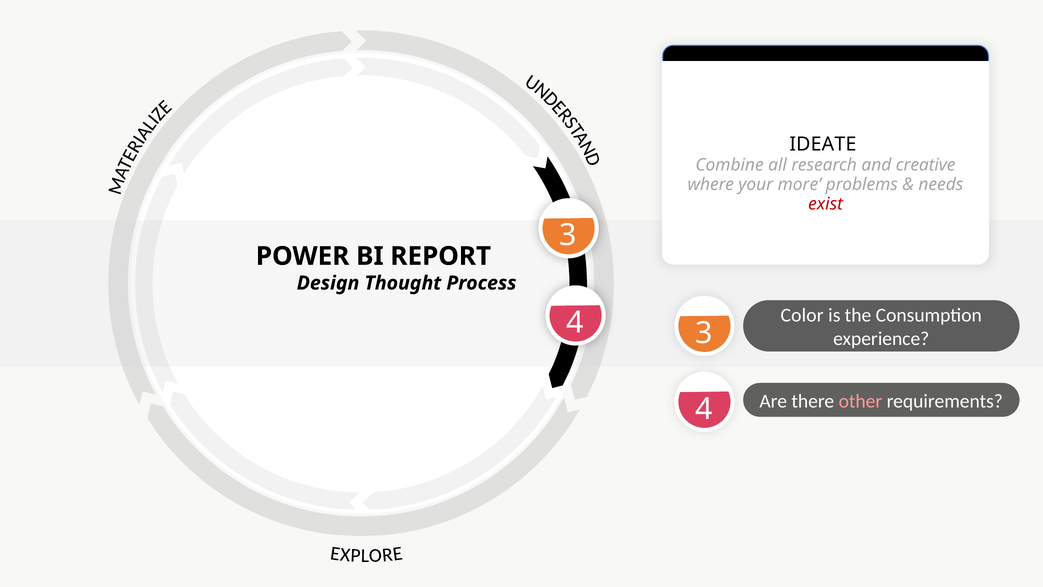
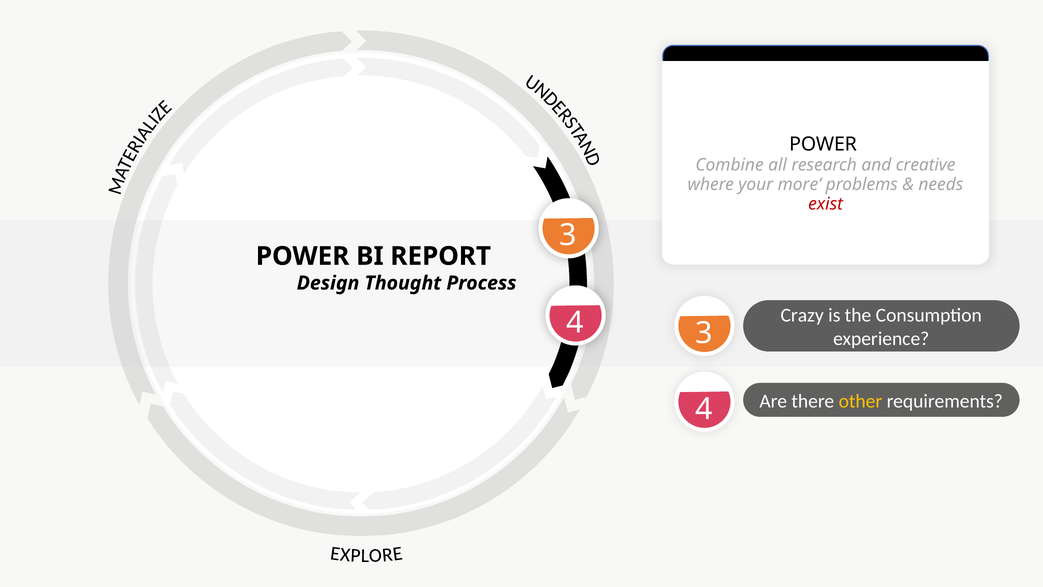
IDEATE: IDEATE -> POWER (823, 144)
Color: Color -> Crazy (802, 315)
other colour: pink -> yellow (860, 401)
